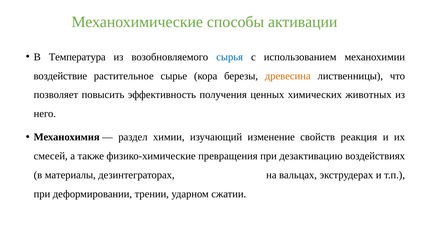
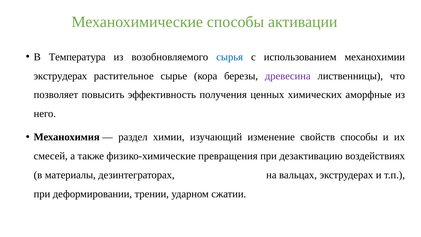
воздействие: воздействие -> экструдерах (60, 76)
древесина colour: orange -> purple (288, 76)
животных: животных -> аморфные (369, 95)
свойств реакция: реакция -> способы (359, 137)
